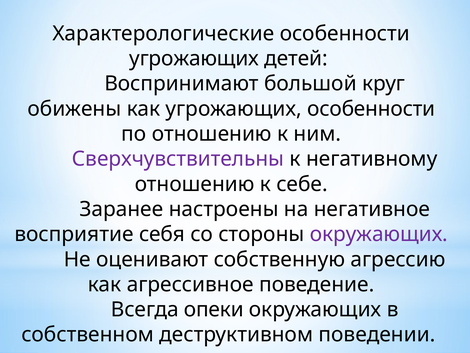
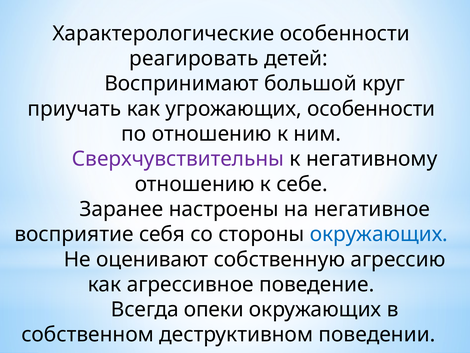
угрожающих: угрожающих -> реагировать (194, 58)
обижены: обижены -> приучать (74, 109)
окружающих colour: purple -> blue (379, 234)
